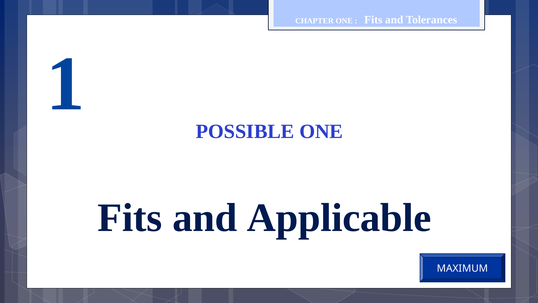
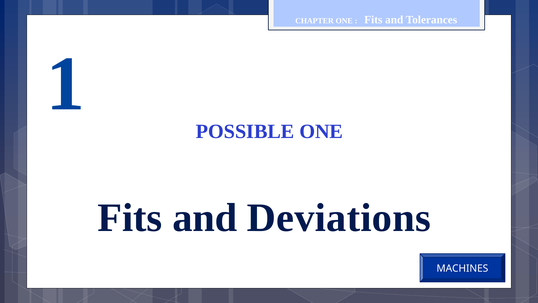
Applicable: Applicable -> Deviations (339, 218)
MAXIMUM: MAXIMUM -> MACHINES (462, 268)
